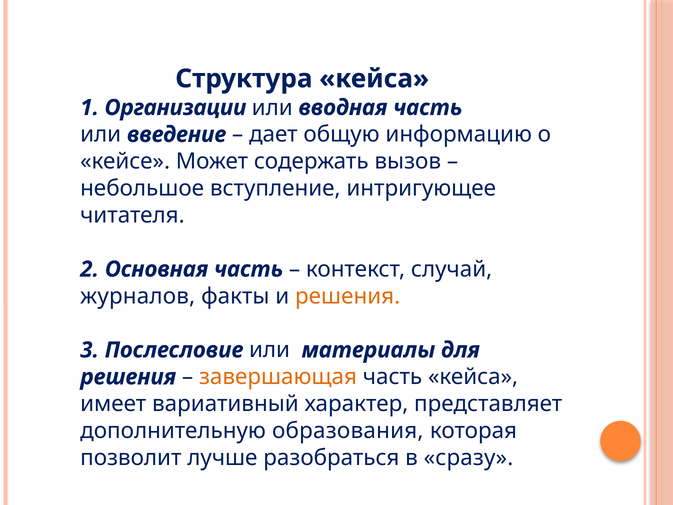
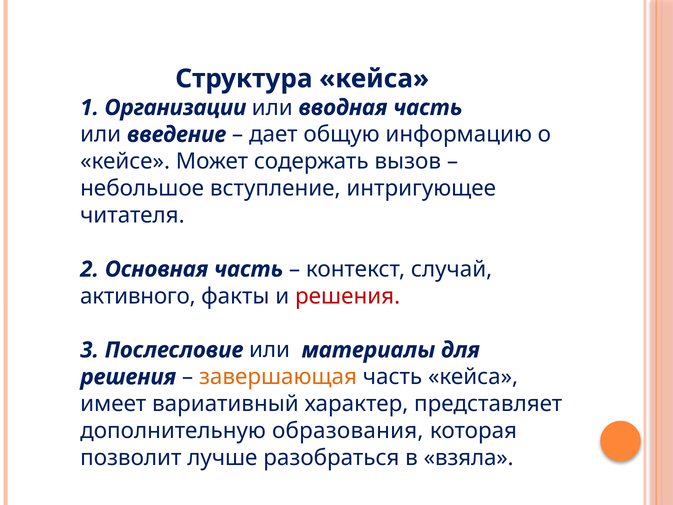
журналов: журналов -> активного (138, 296)
решения colour: orange -> red (348, 296)
сразу: сразу -> взяла (469, 458)
